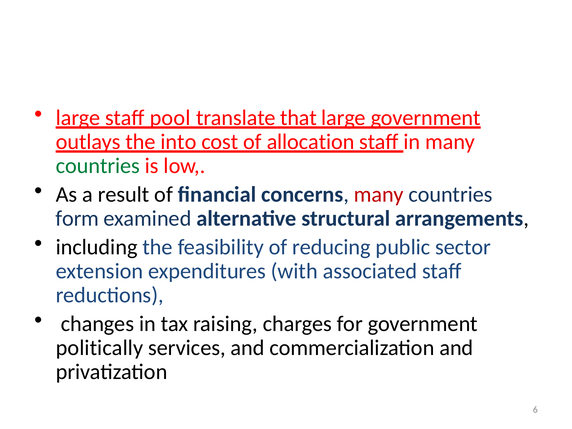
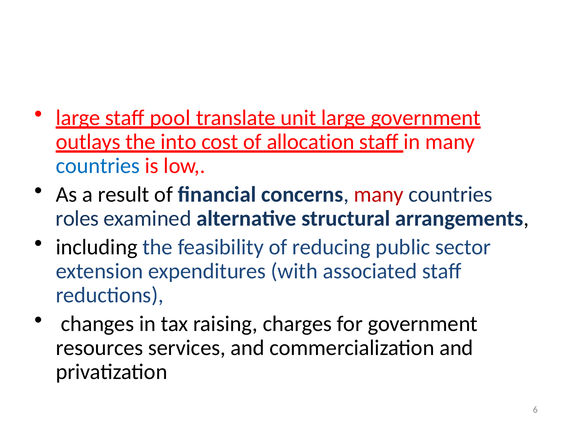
that: that -> unit (298, 118)
countries colour: green -> blue (98, 166)
form: form -> roles (77, 219)
politically: politically -> resources (100, 348)
